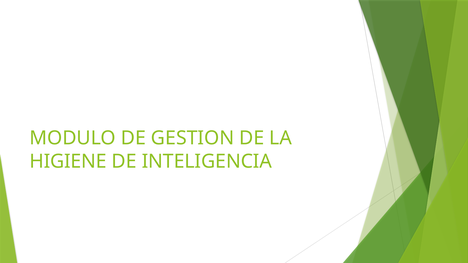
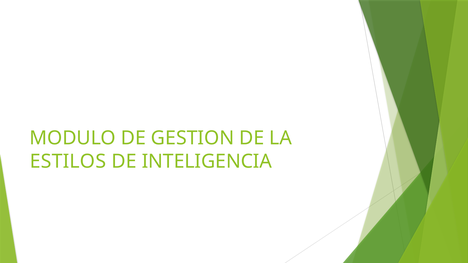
HIGIENE: HIGIENE -> ESTILOS (68, 162)
